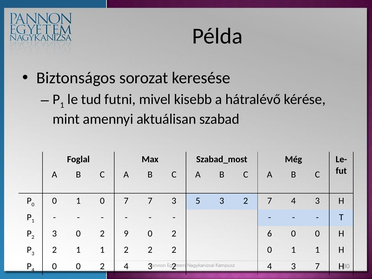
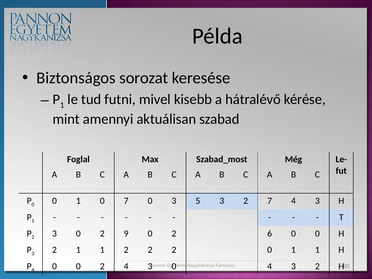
7 7: 7 -> 0 (150, 201)
4 3 2: 2 -> 0 (174, 266)
4 3 7: 7 -> 2 (317, 266)
